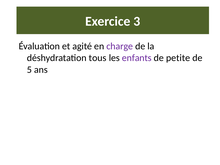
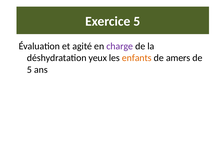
Exercice 3: 3 -> 5 (137, 21)
tous: tous -> yeux (98, 58)
enfants colour: purple -> orange (137, 58)
petite: petite -> amers (178, 58)
